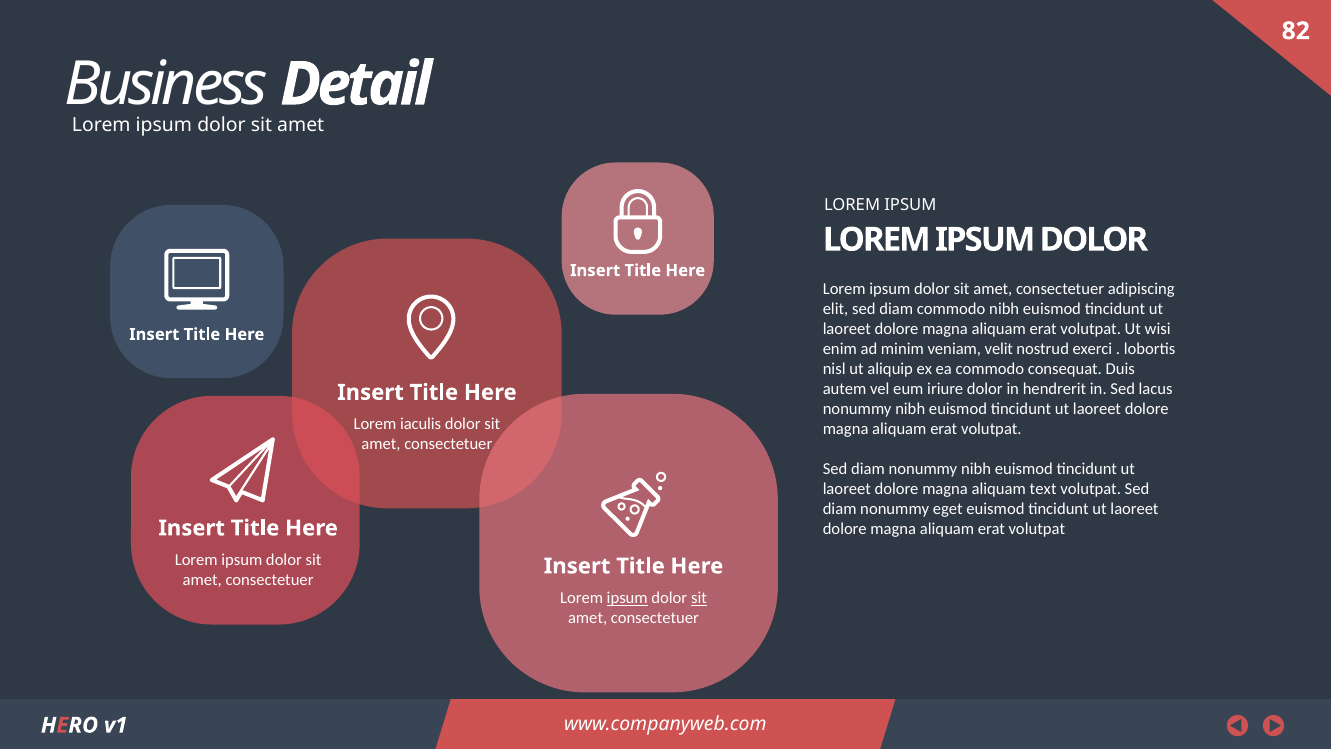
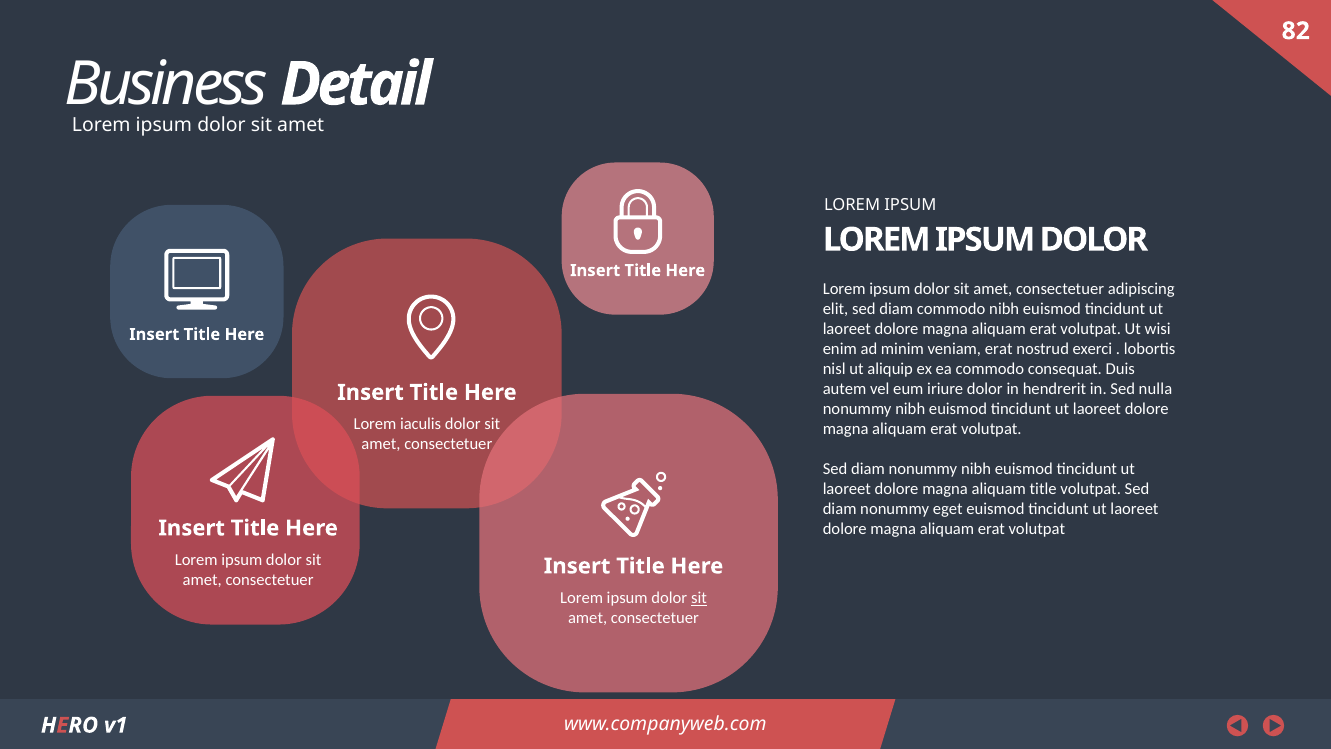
veniam velit: velit -> erat (999, 349)
lacus: lacus -> nulla (1156, 389)
aliquam text: text -> title (1043, 489)
ipsum underline: present -> none (627, 598)
